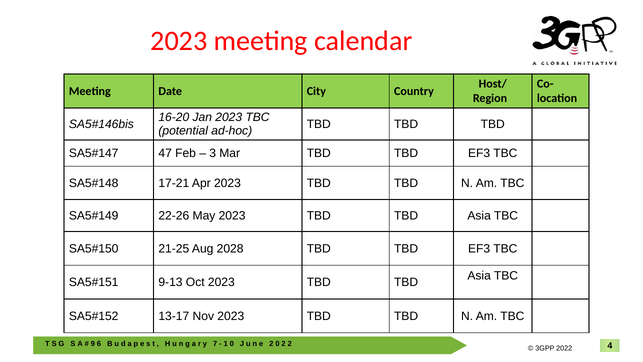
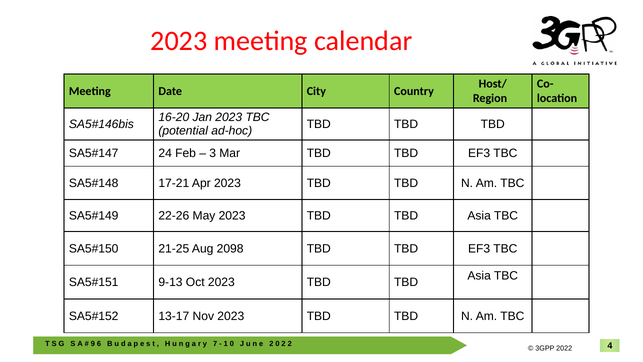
47: 47 -> 24 (165, 153)
2028: 2028 -> 2098 (230, 248)
